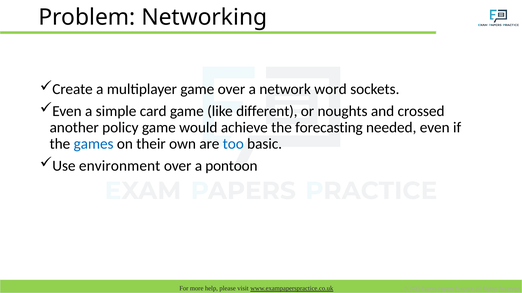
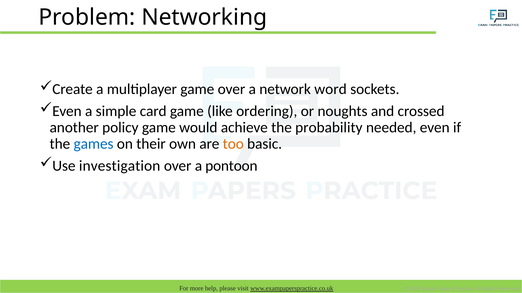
different: different -> ordering (267, 111)
forecasting: forecasting -> probability (329, 128)
too colour: blue -> orange (233, 144)
environment: environment -> investigation (120, 166)
